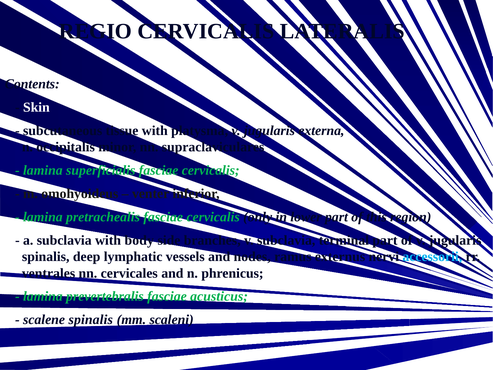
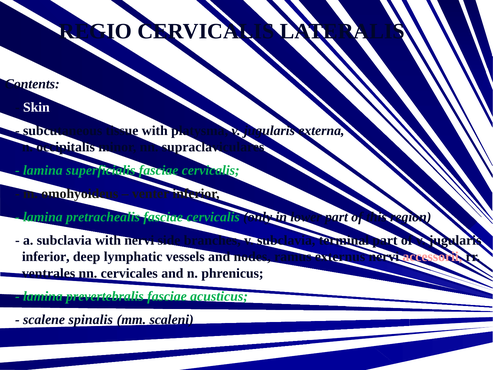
with body: body -> nervi (139, 240)
spinalis: spinalis -> inferior (46, 257)
accessorii colour: light blue -> pink (432, 257)
